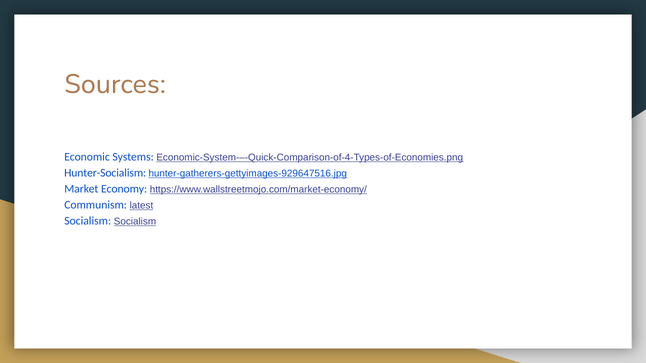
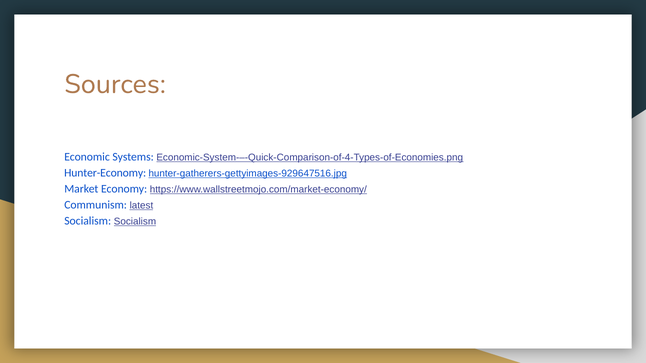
Hunter-Socialism: Hunter-Socialism -> Hunter-Economy (105, 173)
